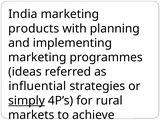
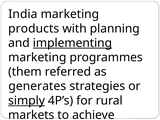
implementing underline: none -> present (72, 43)
ideas: ideas -> them (25, 72)
influential: influential -> generates (37, 86)
